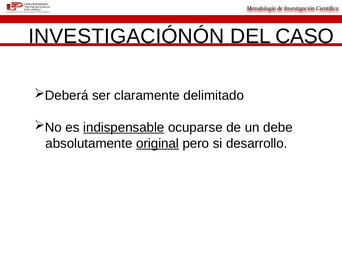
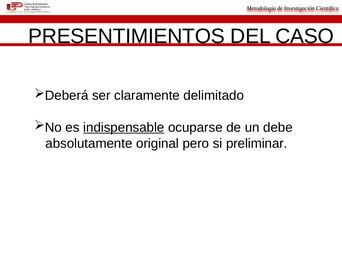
INVESTIGACIÓNÓN: INVESTIGACIÓNÓN -> PRESENTIMIENTOS (126, 36)
original underline: present -> none (158, 144)
desarrollo: desarrollo -> preliminar (257, 144)
